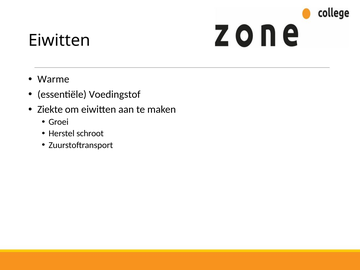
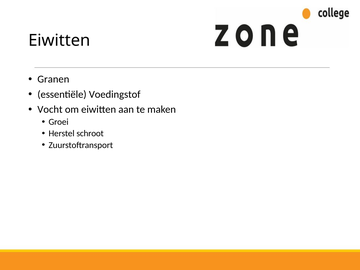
Warme: Warme -> Granen (53, 79)
Ziekte: Ziekte -> Vocht (50, 109)
